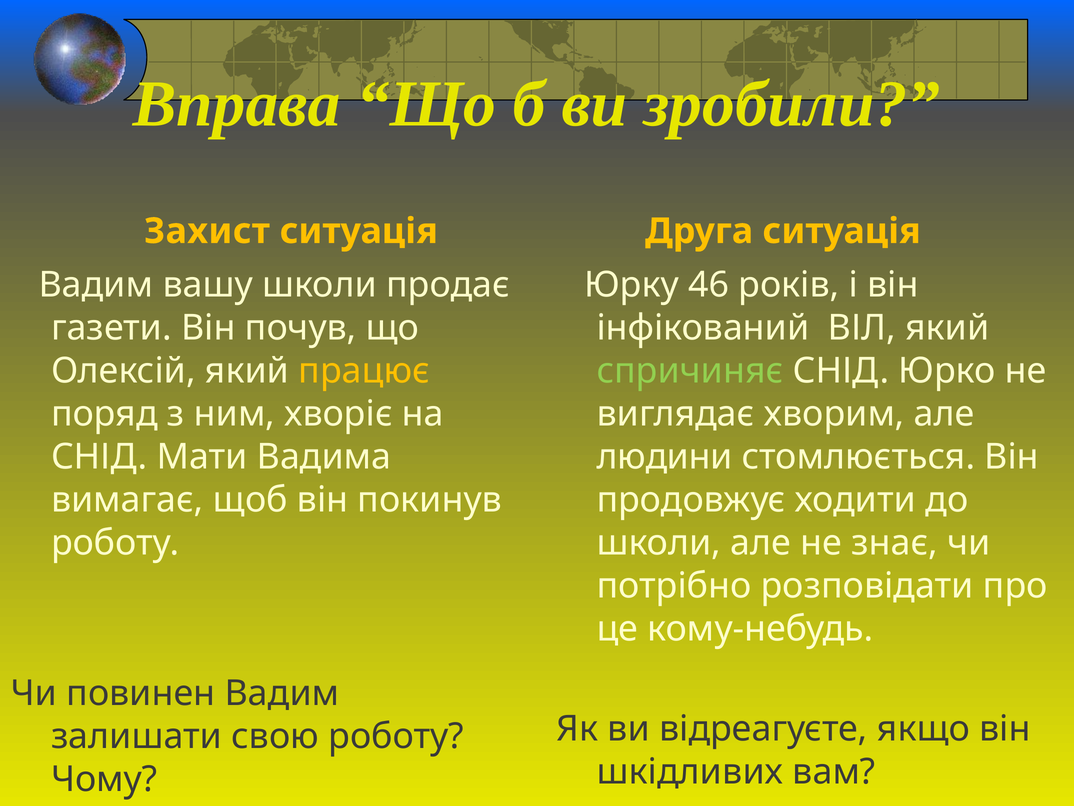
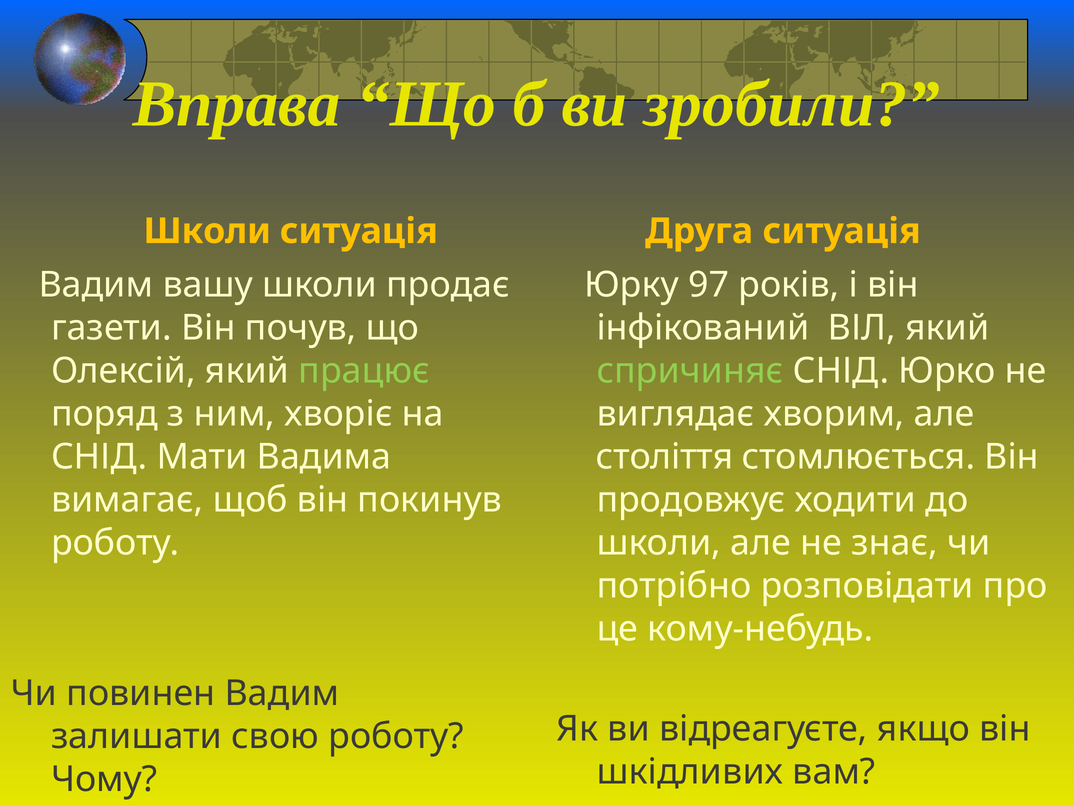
Захист: Захист -> Школи (207, 231)
46: 46 -> 97 (709, 285)
працює colour: yellow -> light green (364, 371)
людини: людини -> століття (665, 457)
